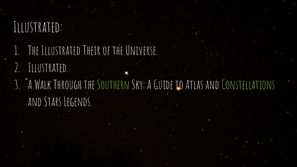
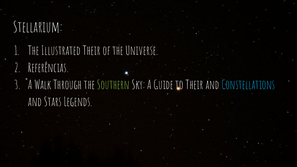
Illustrated: Illustrated -> Stellarium (38, 27)
Illustrated: Illustrated -> Referências (48, 68)
to Atlas: Atlas -> Their (194, 85)
Constellations colour: light green -> light blue (248, 85)
